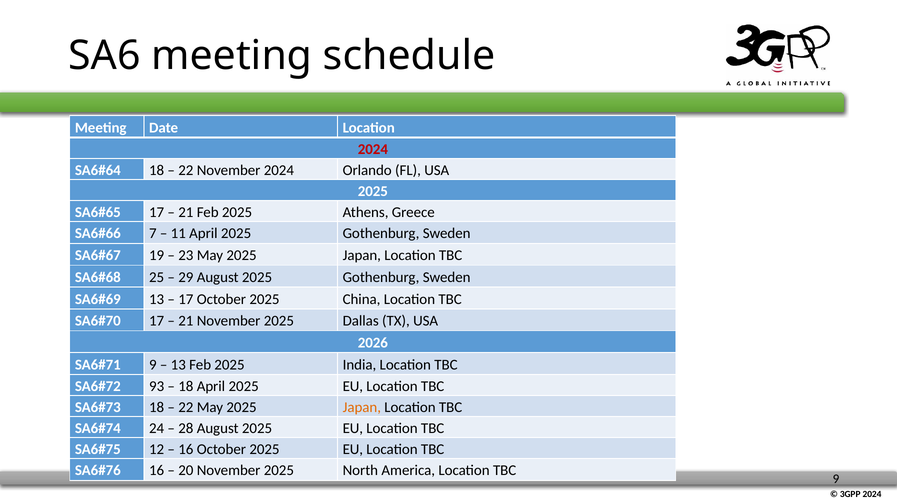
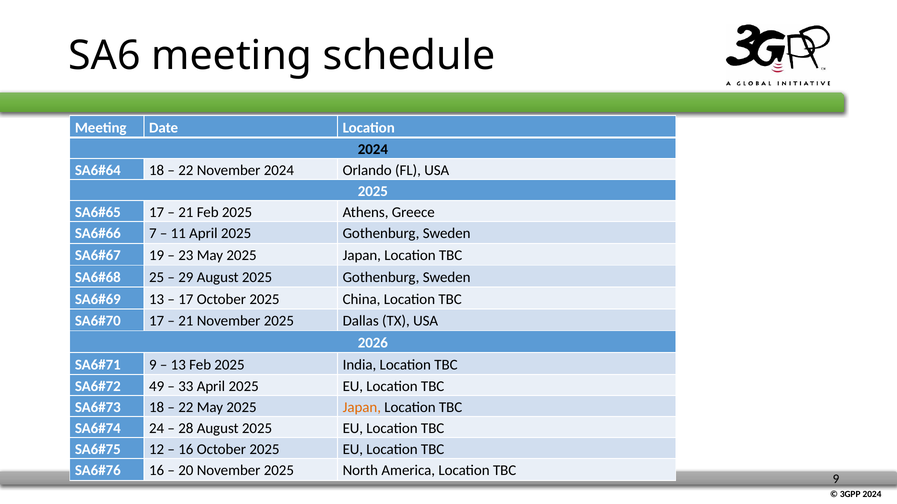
2024 colour: red -> black (373, 150)
93: 93 -> 49 (157, 387)
18: 18 -> 33 (186, 387)
